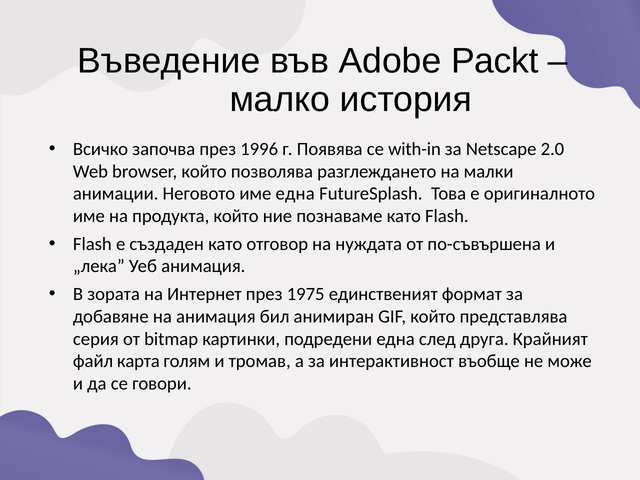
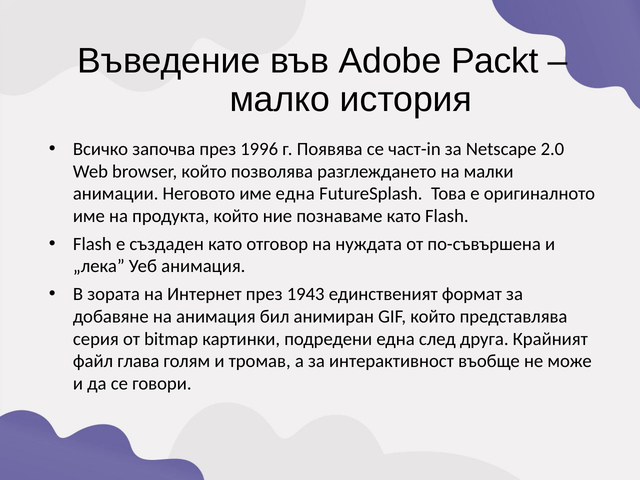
with-in: with-in -> част-in (414, 149)
1975: 1975 -> 1943 (306, 294)
карта: карта -> глава (138, 361)
